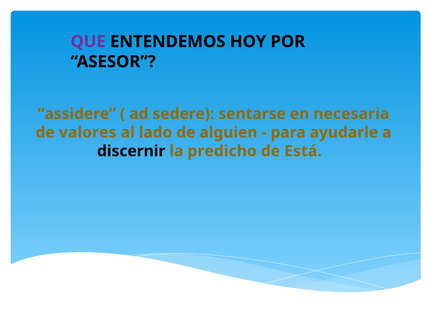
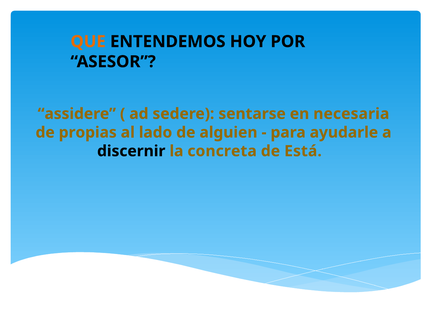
QUE colour: purple -> orange (88, 42)
valores: valores -> propias (88, 133)
predicho: predicho -> concreta (222, 151)
